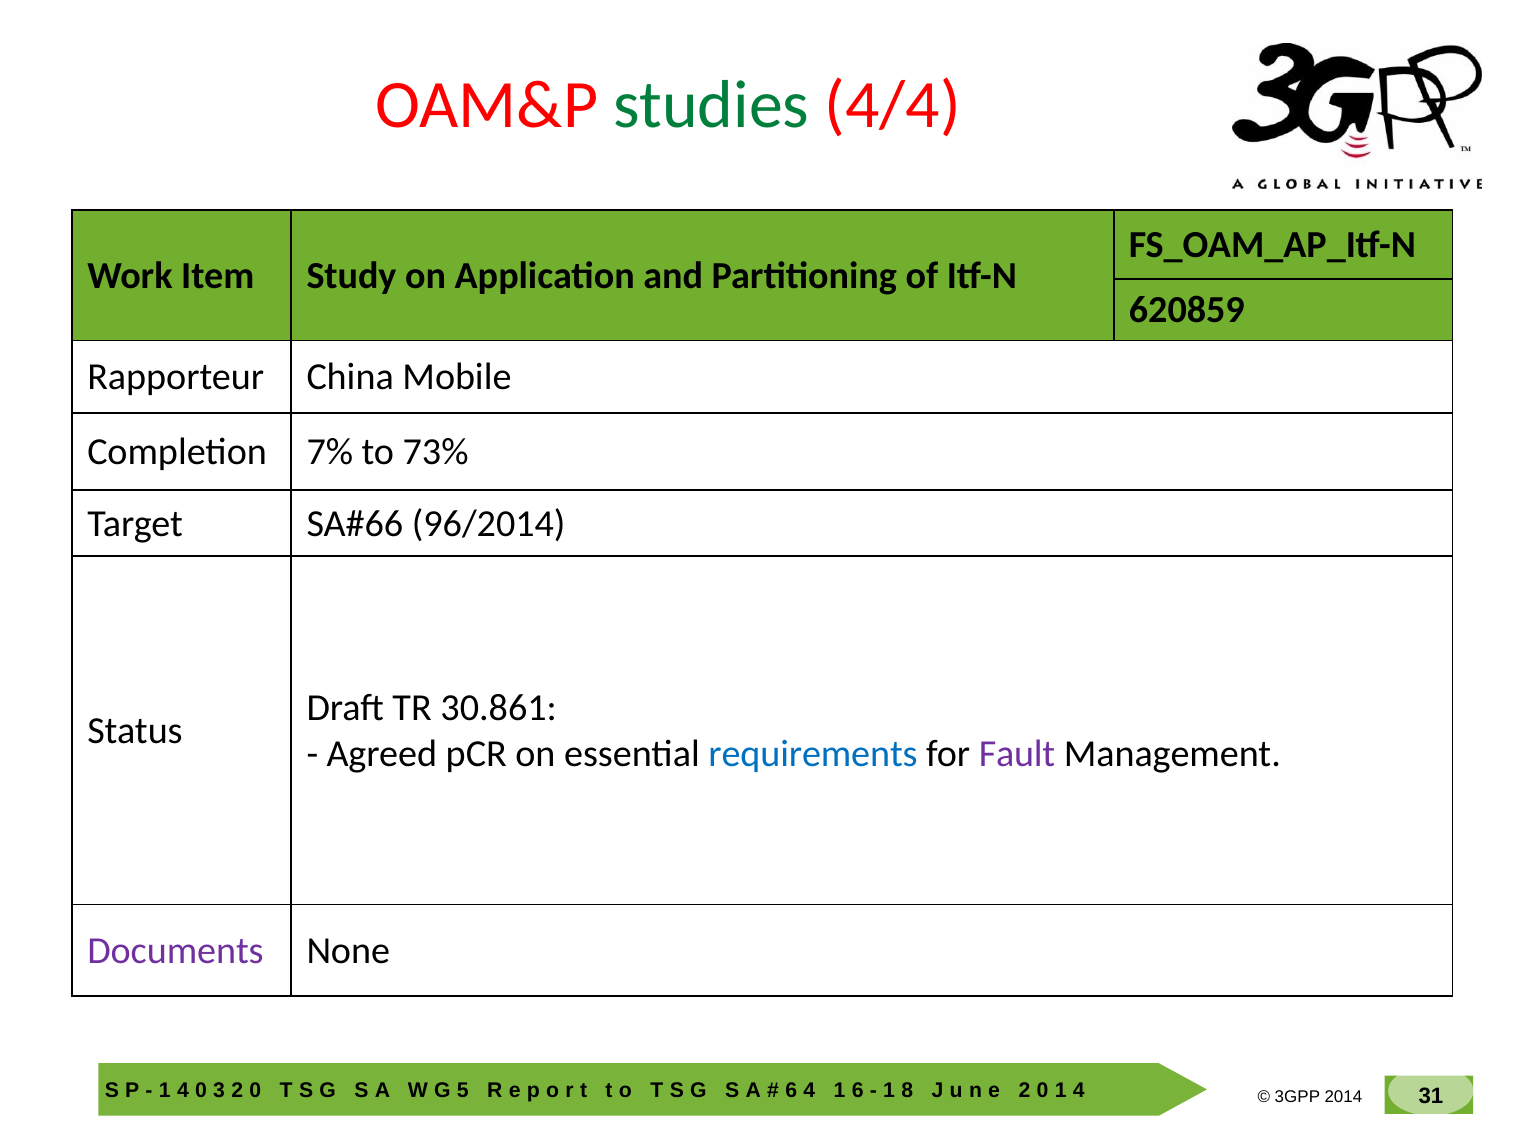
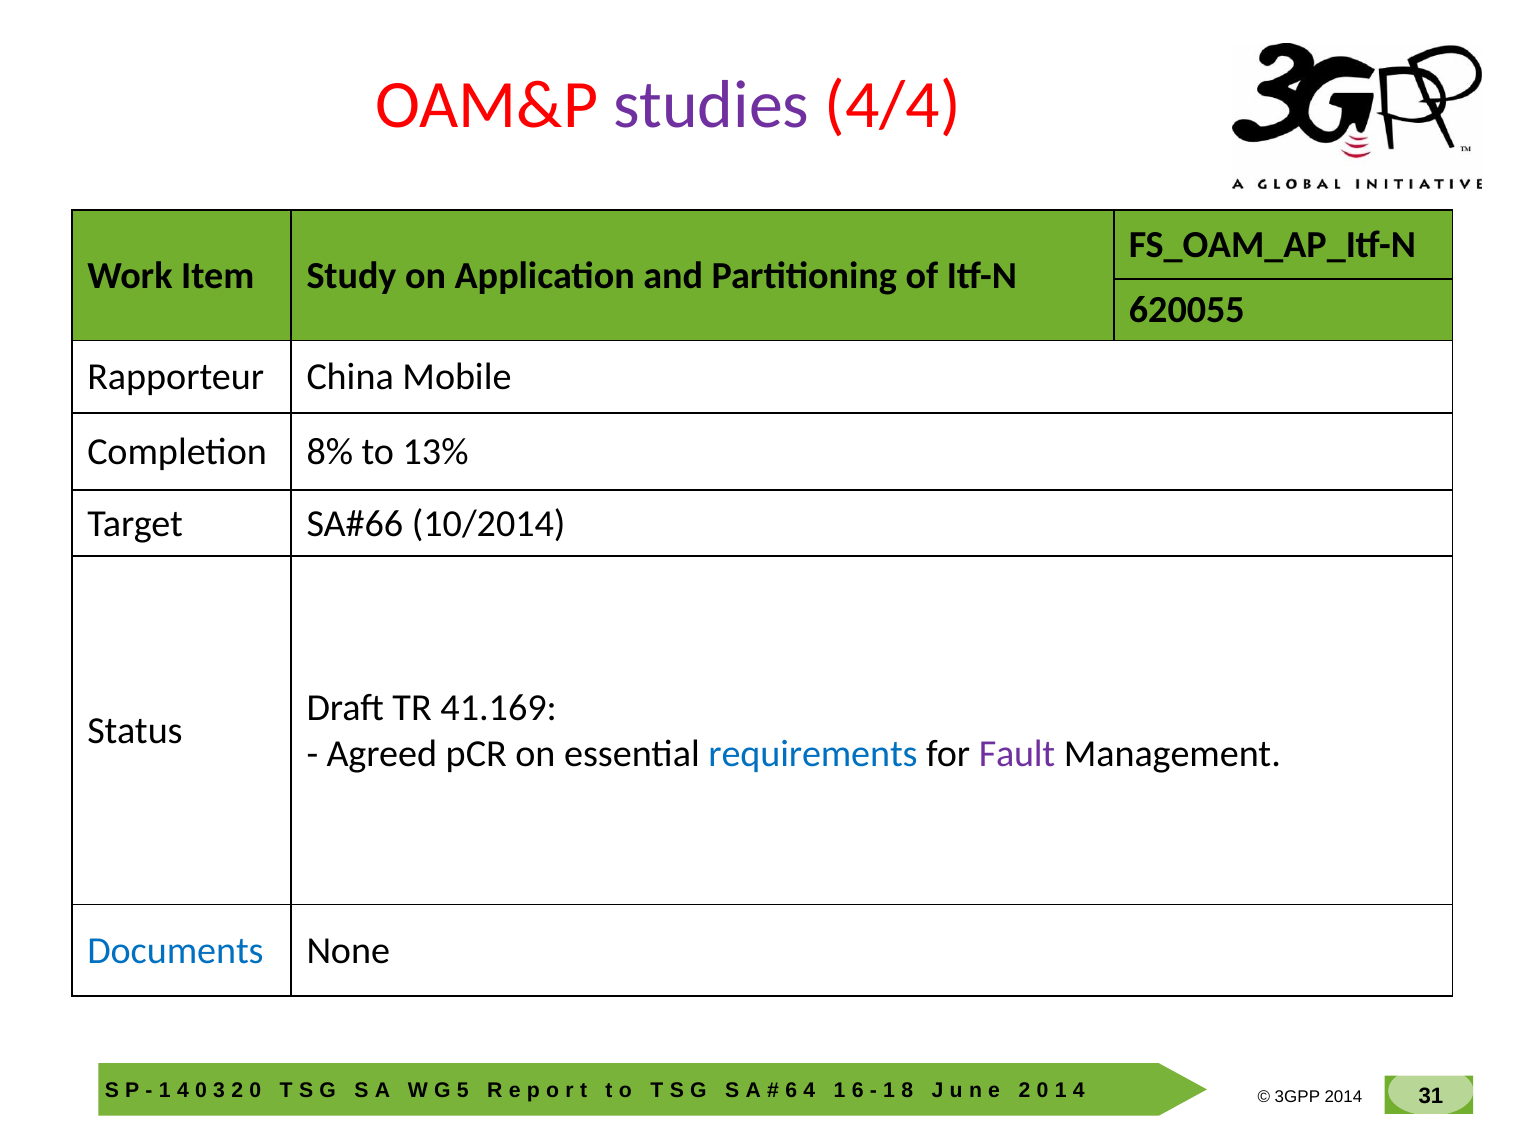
studies colour: green -> purple (711, 105)
620859: 620859 -> 620055 (1187, 310)
7%: 7% -> 8% (330, 452)
73%: 73% -> 13% (436, 452)
96/2014: 96/2014 -> 10/2014 (489, 524)
30.861: 30.861 -> 41.169 (499, 708)
Documents colour: purple -> blue (175, 951)
